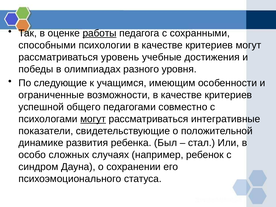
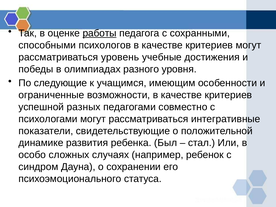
психологии: психологии -> психологов (105, 45)
общего: общего -> разных (84, 107)
могут underline: present -> none (93, 119)
